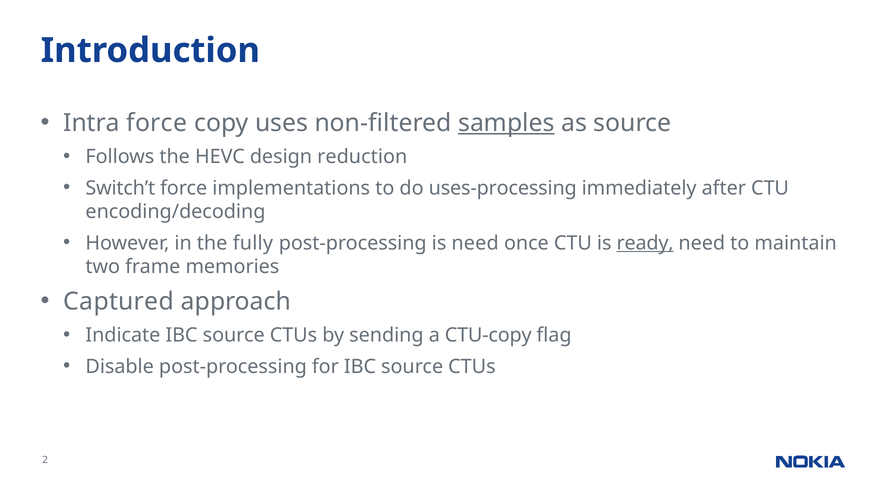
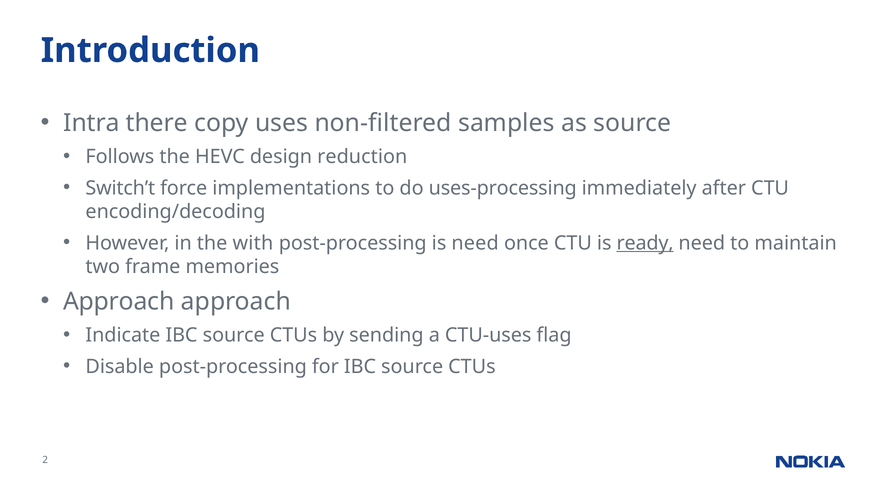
Intra force: force -> there (157, 123)
samples underline: present -> none (506, 123)
fully: fully -> with (253, 243)
Captured: Captured -> Approach (119, 301)
CTU-copy: CTU-copy -> CTU-uses (488, 335)
